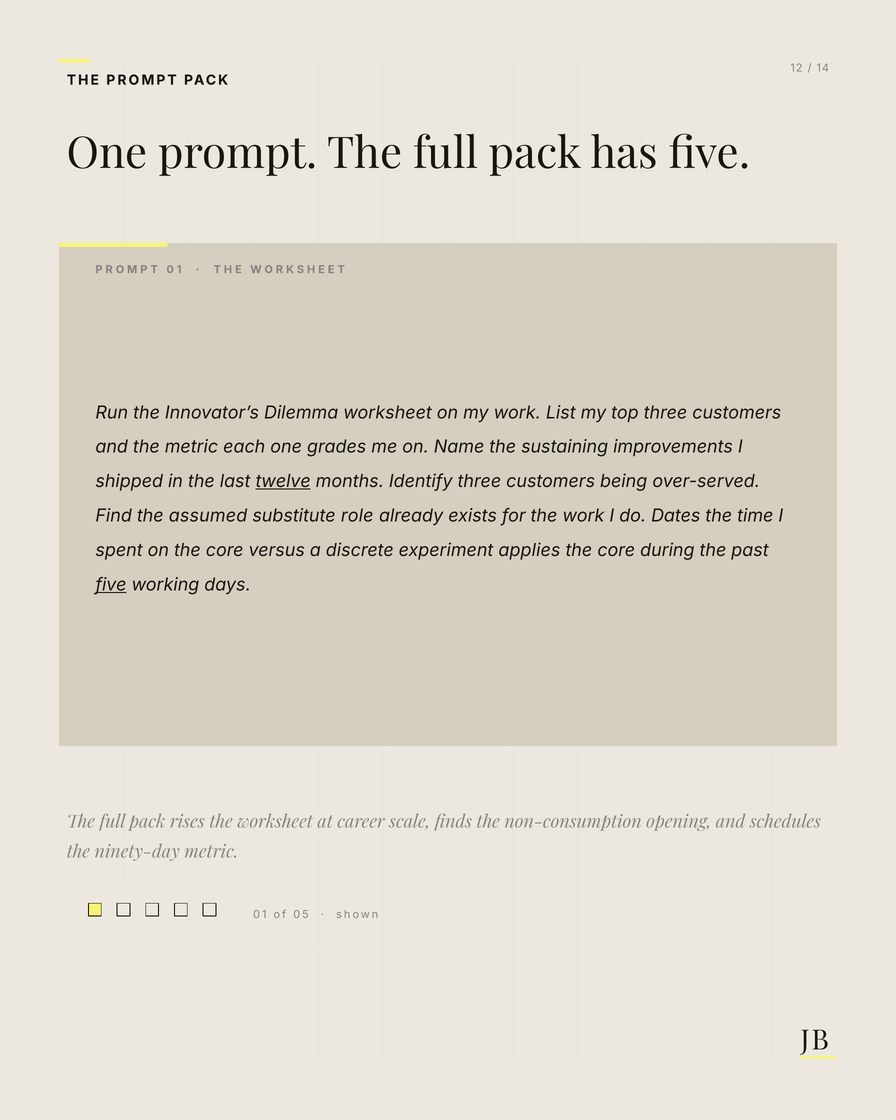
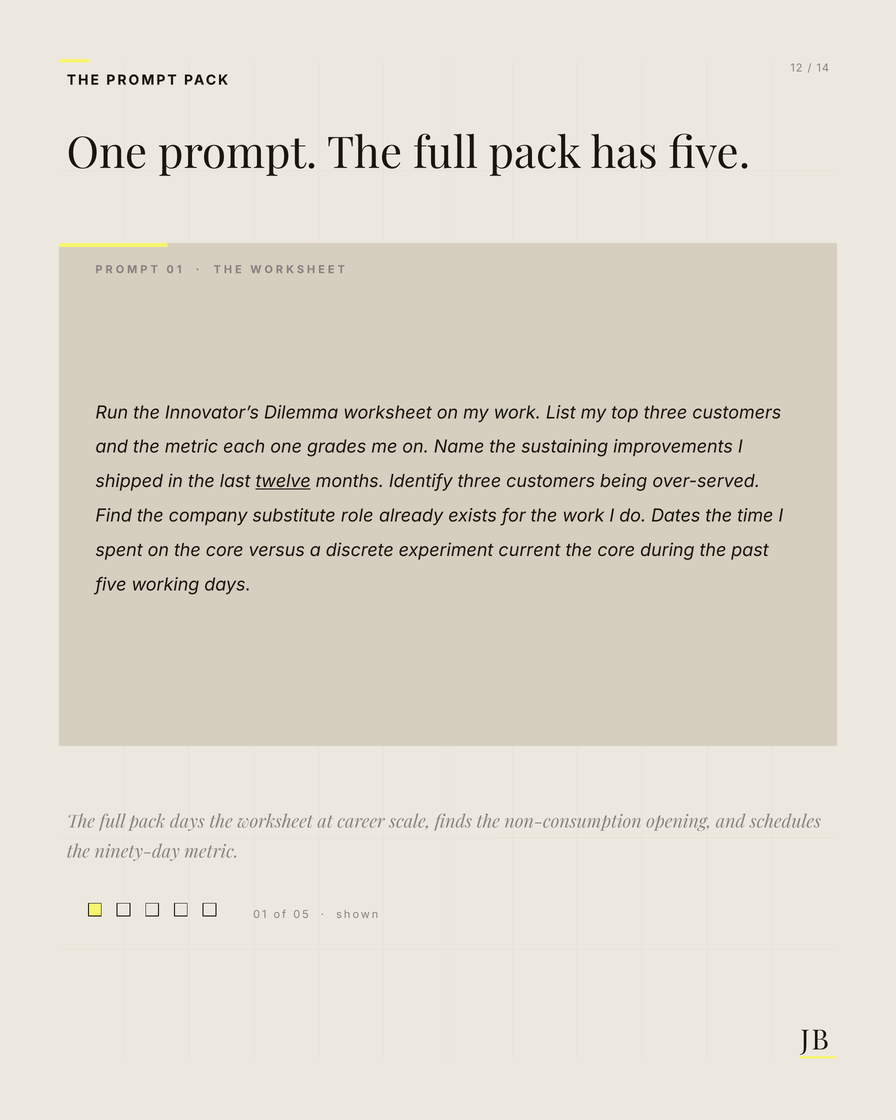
assumed: assumed -> company (208, 516)
applies: applies -> current (529, 550)
five underline: present -> none (111, 585)
pack rises: rises -> days (187, 822)
